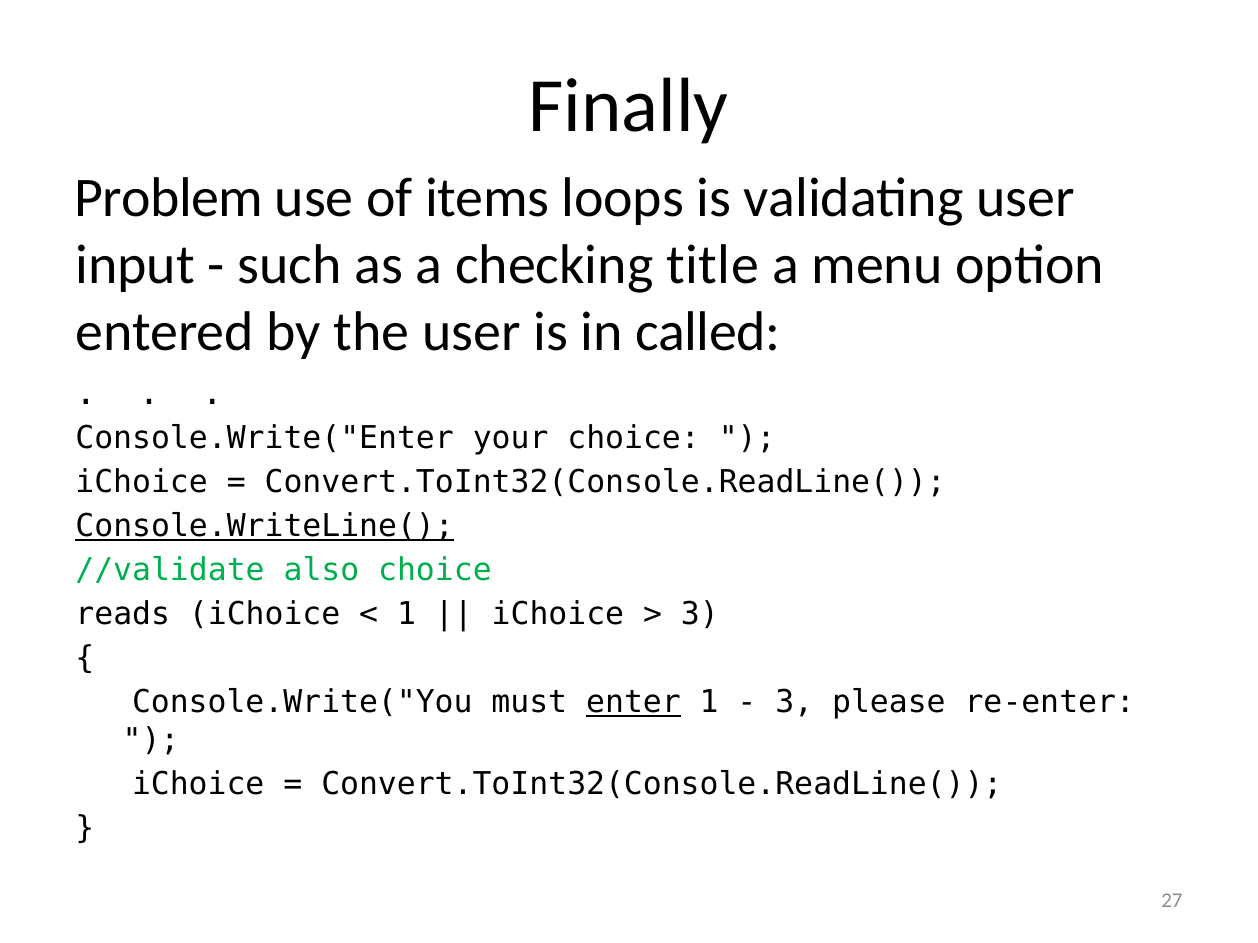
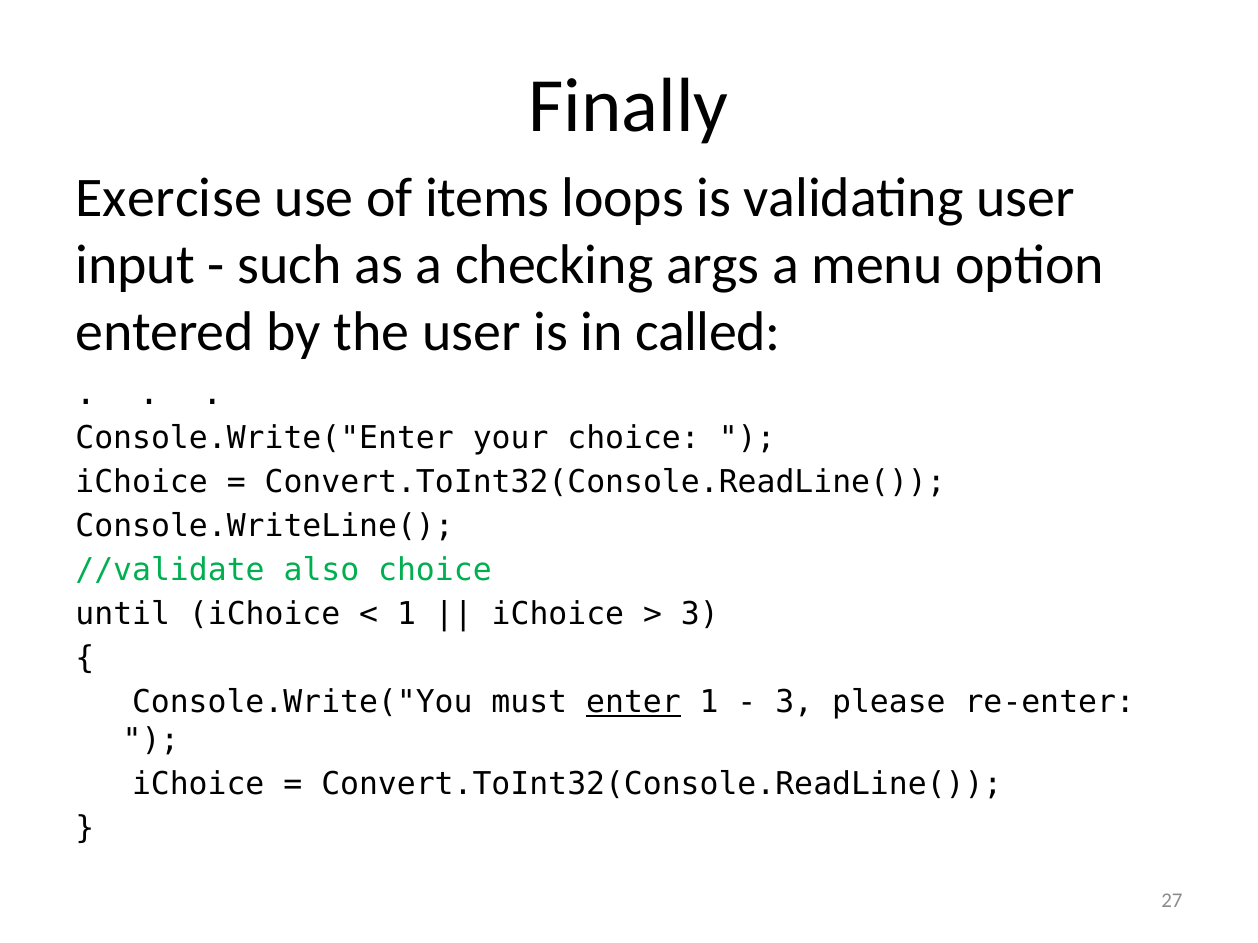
Problem: Problem -> Exercise (169, 198)
title: title -> args (713, 266)
Console.WriteLine( underline: present -> none (265, 527)
reads: reads -> until (123, 615)
